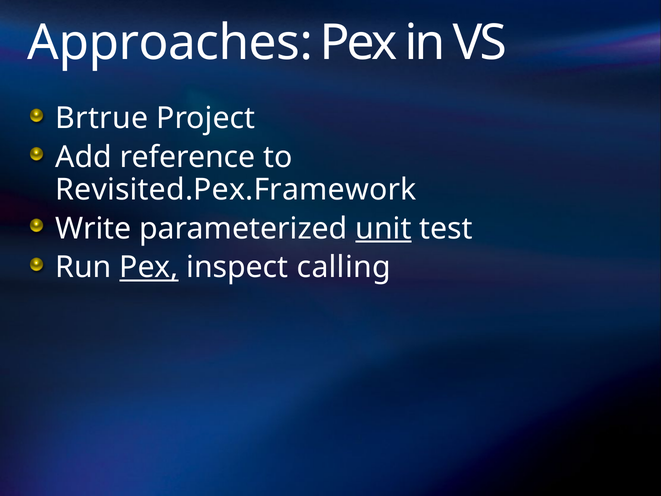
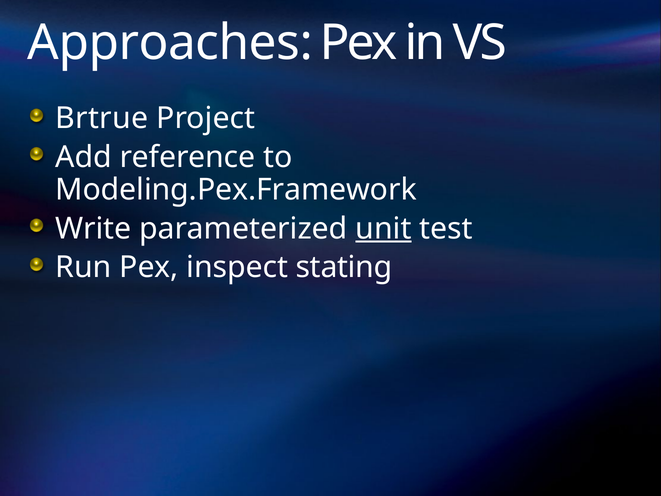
Revisited.Pex.Framework: Revisited.Pex.Framework -> Modeling.Pex.Framework (236, 190)
Pex underline: present -> none (149, 267)
calling: calling -> stating (344, 267)
